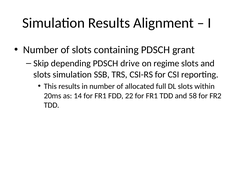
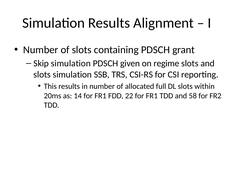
Skip depending: depending -> simulation (71, 63)
drive: drive -> given (130, 63)
